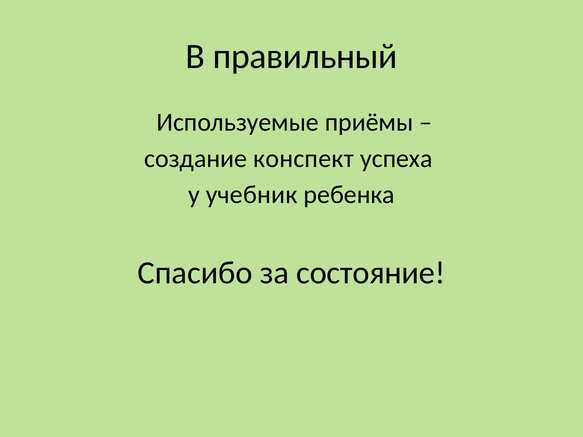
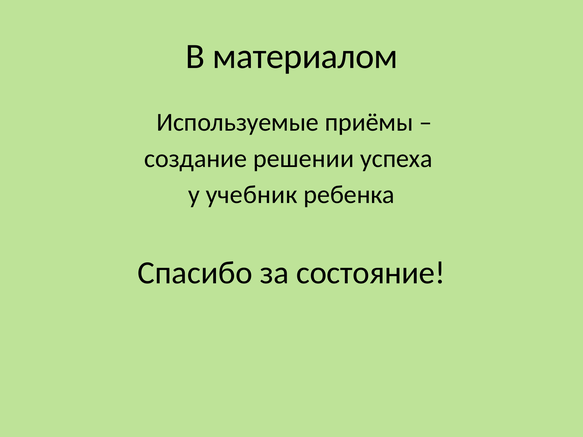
правильный: правильный -> материалом (305, 56)
конспект: конспект -> решении (304, 159)
